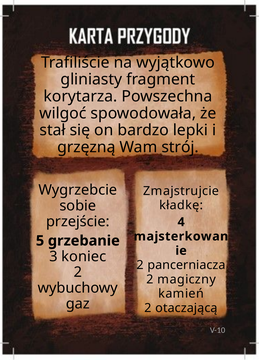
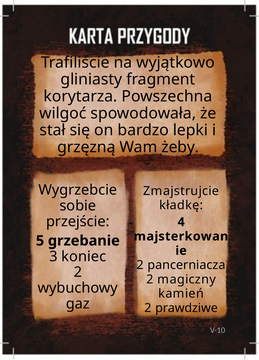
strój: strój -> żeby (180, 147)
otaczającą: otaczającą -> prawdziwe (187, 308)
